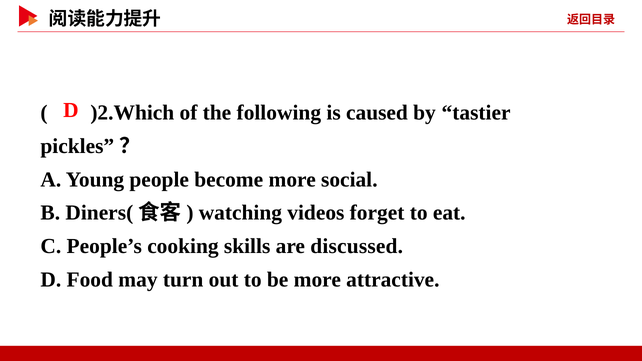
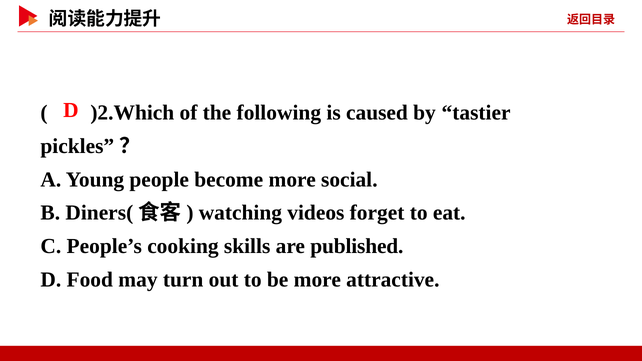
discussed: discussed -> published (357, 246)
